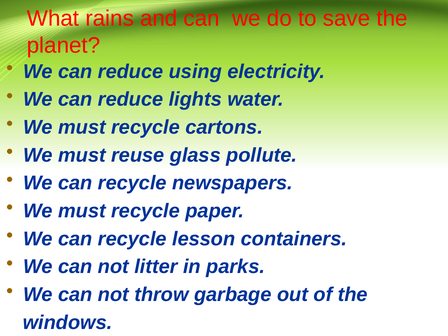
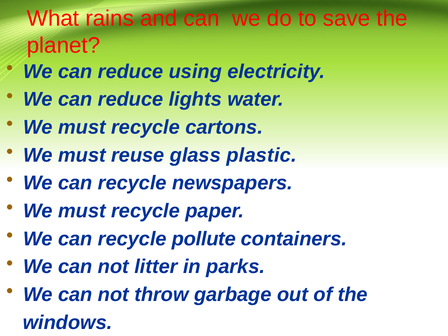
pollute: pollute -> plastic (262, 155)
lesson: lesson -> pollute (204, 239)
